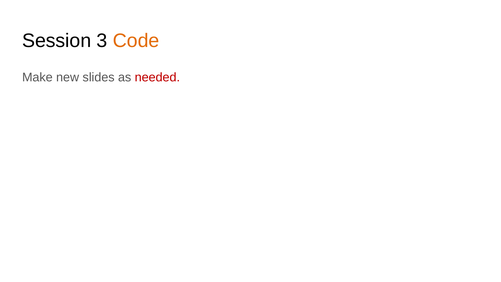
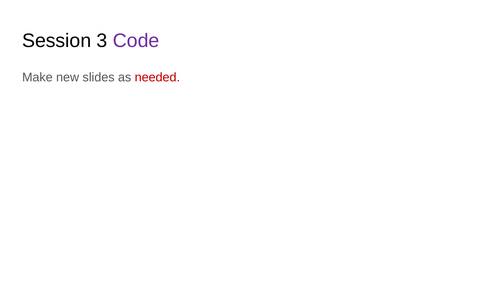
Code colour: orange -> purple (136, 41)
